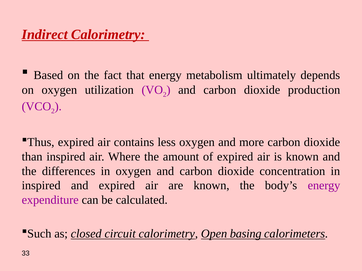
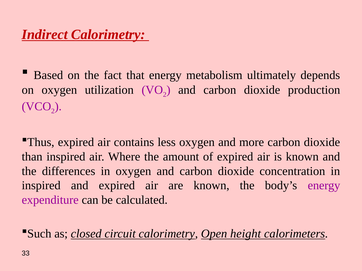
basing: basing -> height (246, 234)
